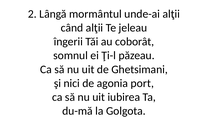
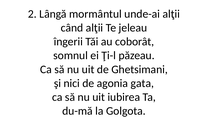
port: port -> gata (142, 83)
